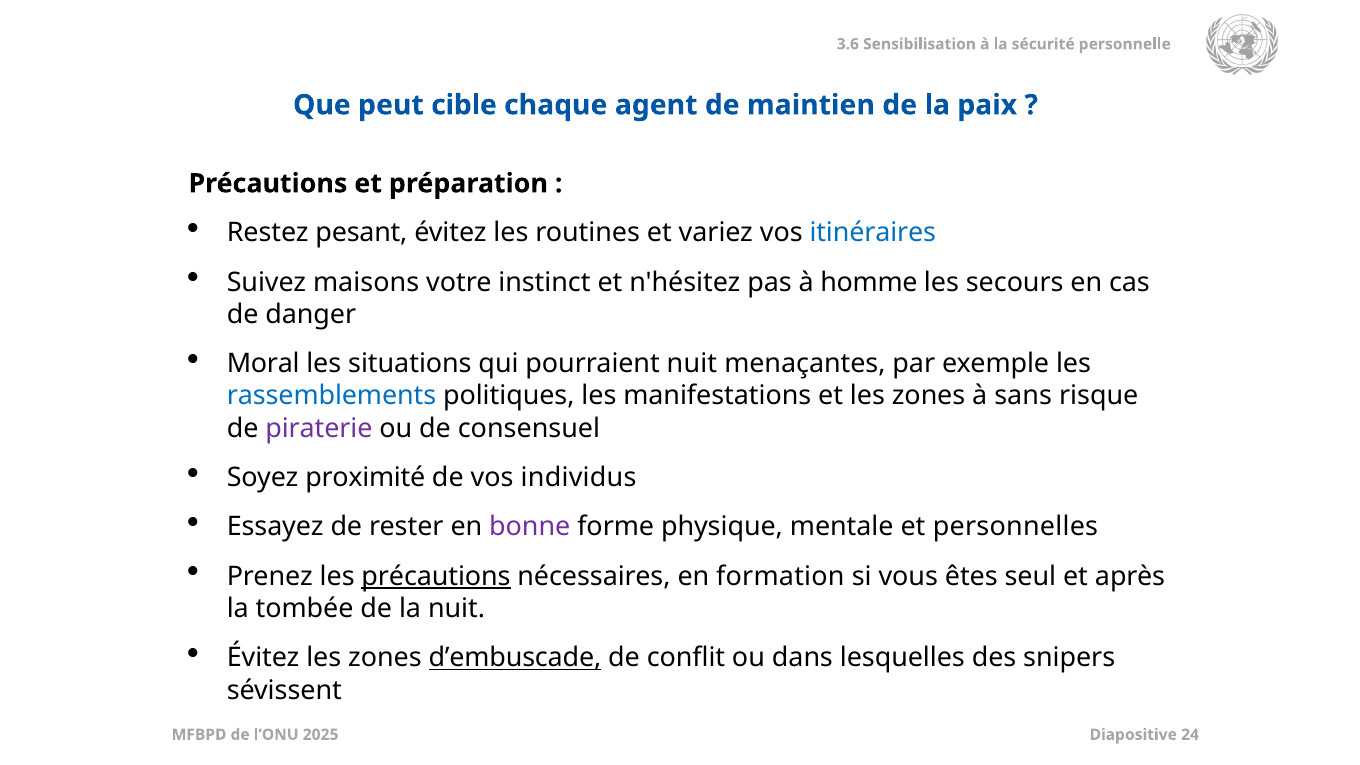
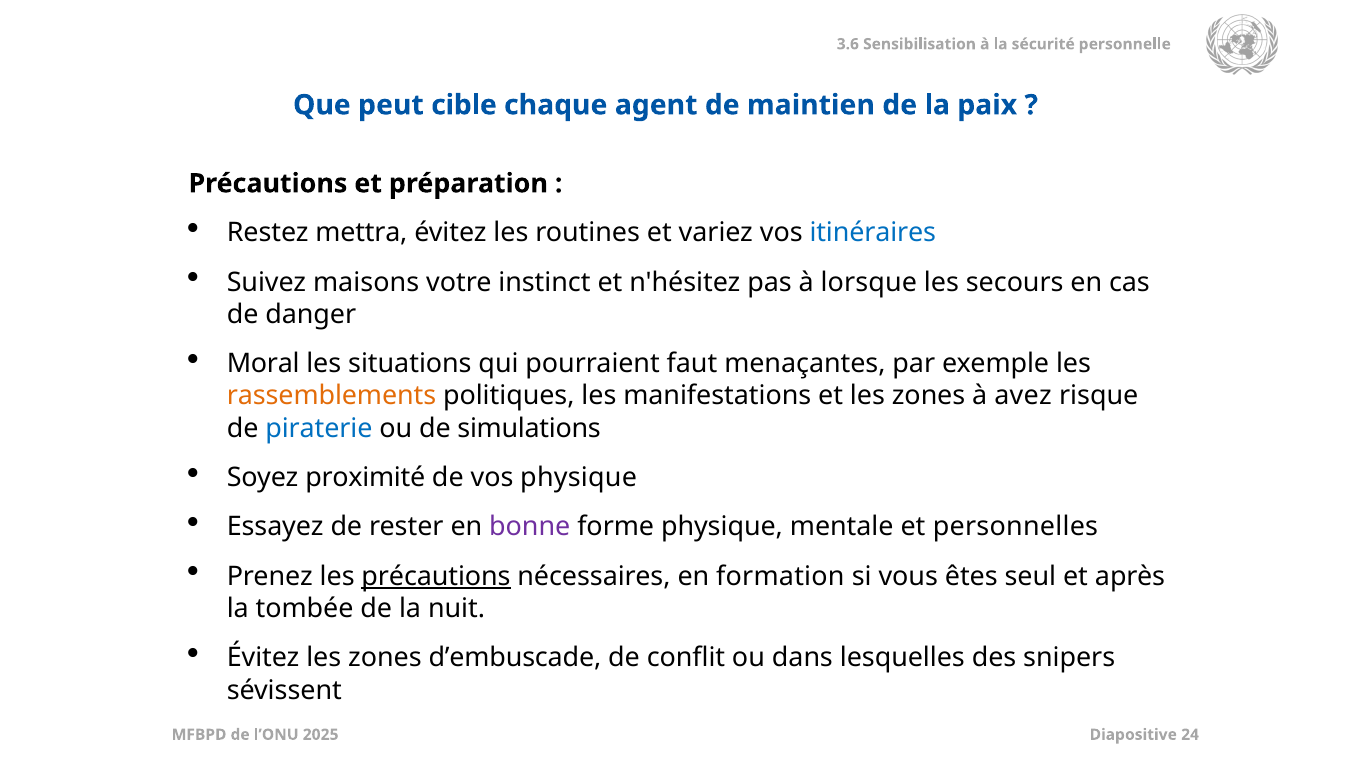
pesant: pesant -> mettra (361, 233)
homme: homme -> lorsque (869, 282)
pourraient nuit: nuit -> faut (692, 364)
rassemblements colour: blue -> orange (331, 396)
sans: sans -> avez (1023, 396)
piraterie colour: purple -> blue (319, 428)
consensuel: consensuel -> simulations (529, 428)
vos individus: individus -> physique (579, 478)
d’embuscade underline: present -> none (515, 658)
